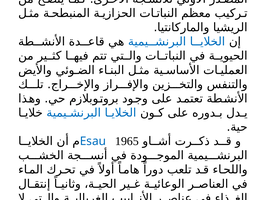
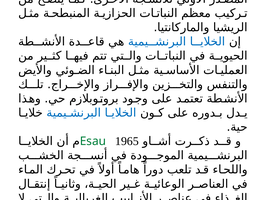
Esau colour: blue -> green (93, 141)
